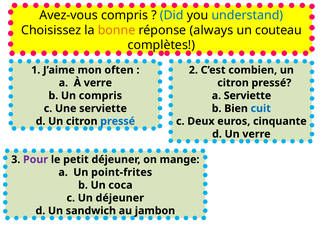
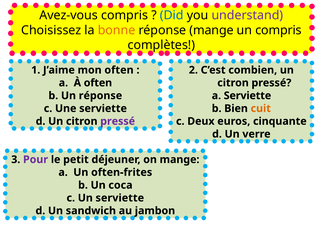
understand colour: blue -> purple (247, 15)
réponse always: always -> mange (212, 30)
un couteau: couteau -> compris (278, 30)
À verre: verre -> often (98, 83)
Un compris: compris -> réponse (100, 96)
cuit colour: blue -> orange (261, 108)
pressé colour: blue -> purple (118, 121)
point-frites: point-frites -> often-frites (122, 172)
Un déjeuner: déjeuner -> serviette (120, 198)
